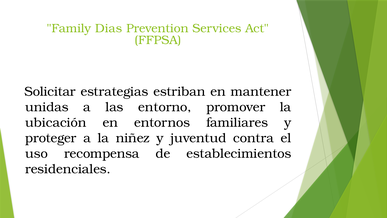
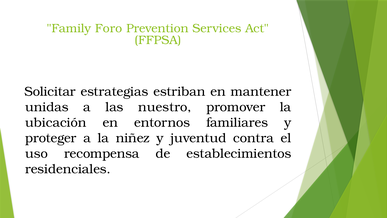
Dias: Dias -> Foro (109, 28)
entorno: entorno -> nuestro (165, 107)
